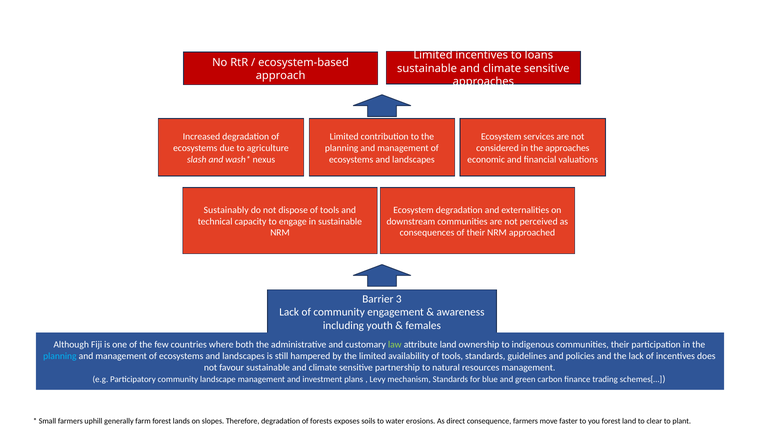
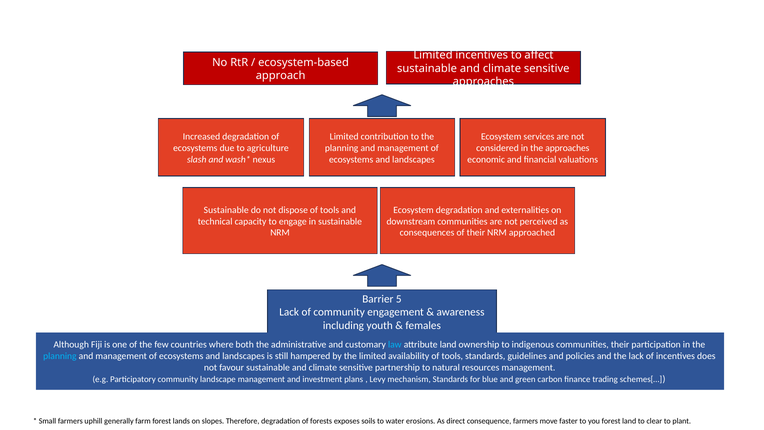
loans: loans -> affect (539, 55)
Sustainably: Sustainably -> Sustainable (226, 210)
3: 3 -> 5 (399, 299)
law colour: light green -> light blue (395, 344)
